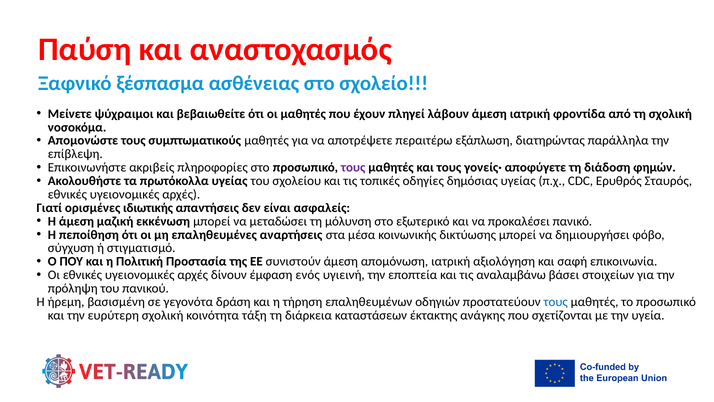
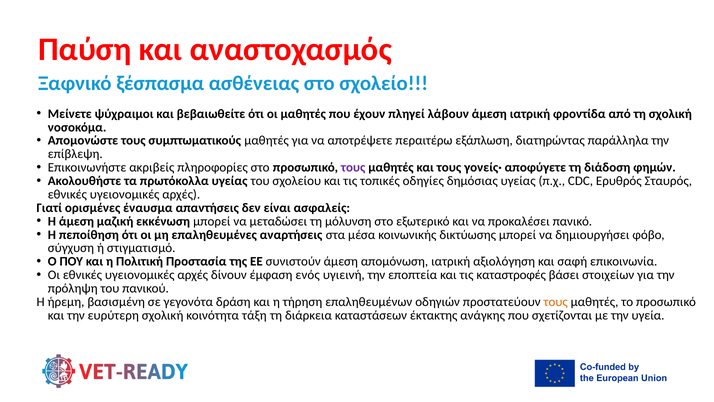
ιδιωτικής: ιδιωτικής -> έναυσμα (148, 208)
αναλαμβάνω: αναλαμβάνω -> καταστροφές (511, 275)
τους colour: blue -> orange (556, 302)
